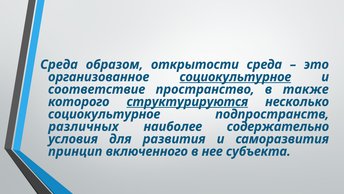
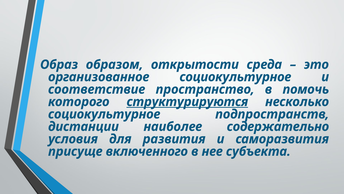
Среда: Среда -> Образ (59, 64)
социокультурное underline: present -> none (235, 77)
также: также -> помочь (306, 89)
различных: различных -> дистанции (83, 126)
принцип: принцип -> присуще (75, 151)
